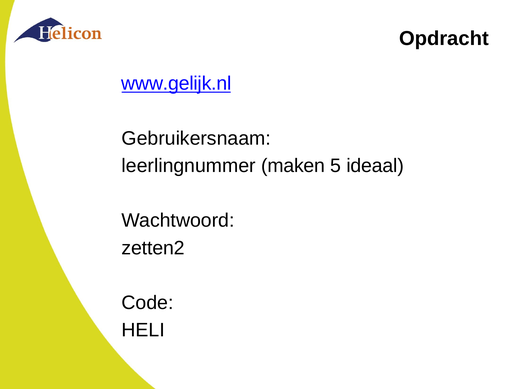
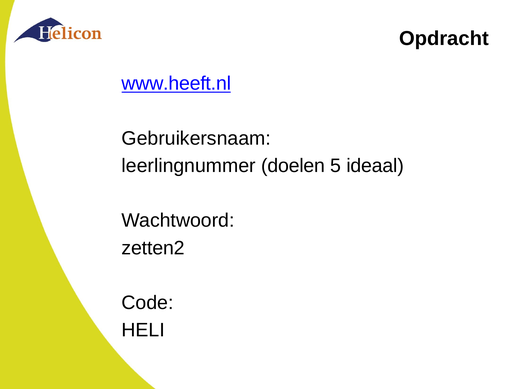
www.gelijk.nl: www.gelijk.nl -> www.heeft.nl (176, 84)
maken: maken -> doelen (293, 166)
